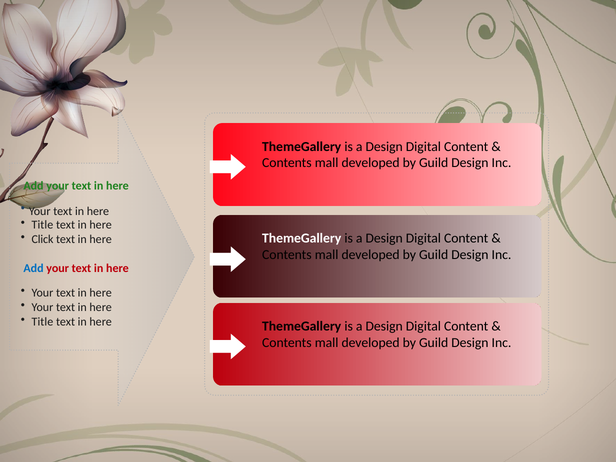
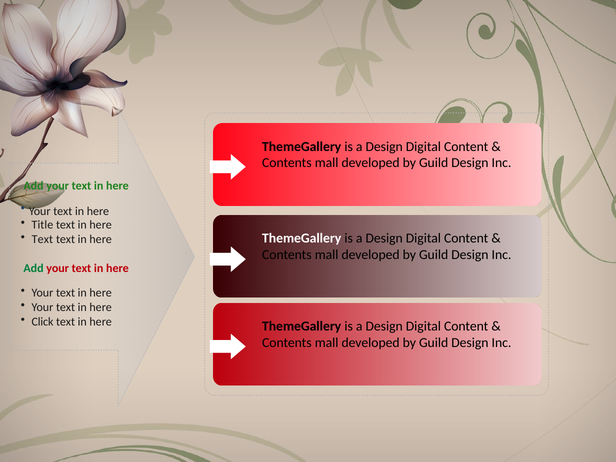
Click: Click -> Text (42, 239)
Add colour: blue -> green (34, 268)
Title: Title -> Click (43, 322)
